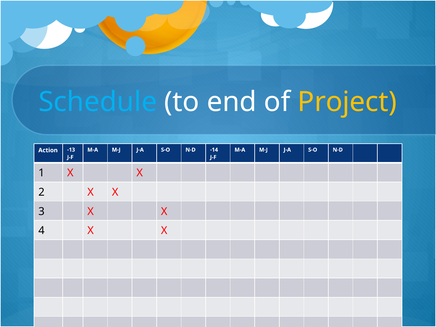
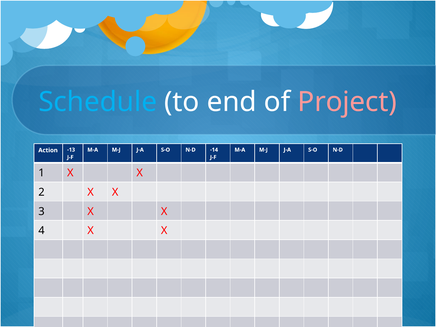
Project colour: yellow -> pink (347, 102)
